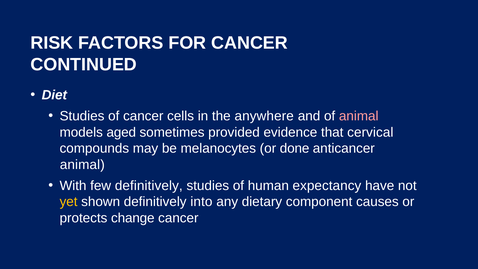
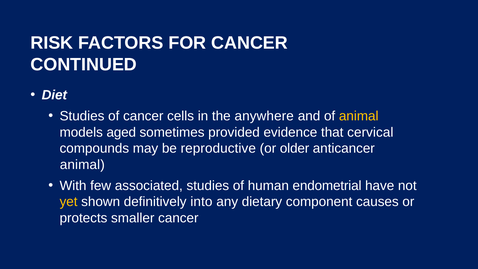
animal colour: pink -> yellow (359, 116)
melanocytes: melanocytes -> reproductive (218, 148)
done: done -> older (295, 148)
few definitively: definitively -> associated (149, 186)
expectancy: expectancy -> endometrial (327, 186)
change: change -> smaller (133, 218)
